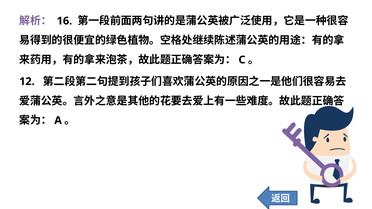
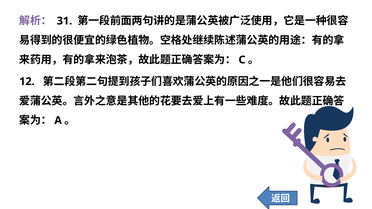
16: 16 -> 31 (64, 21)
